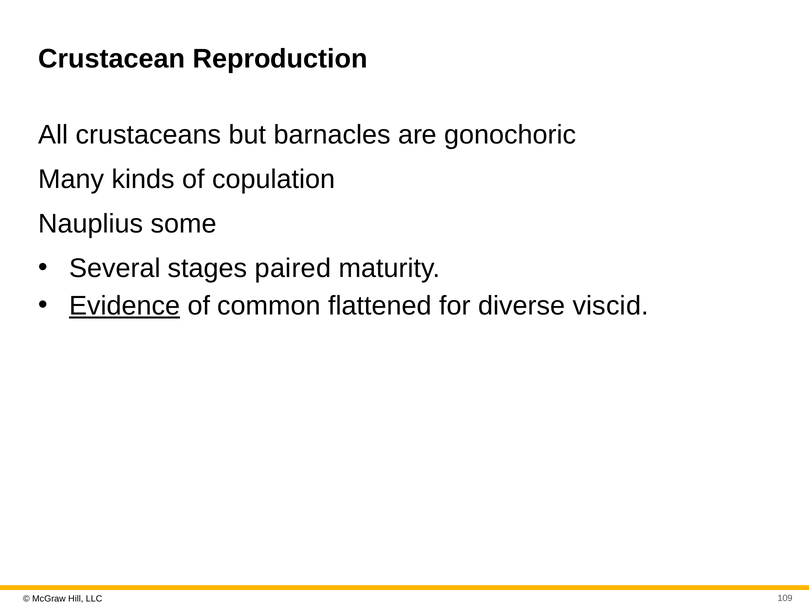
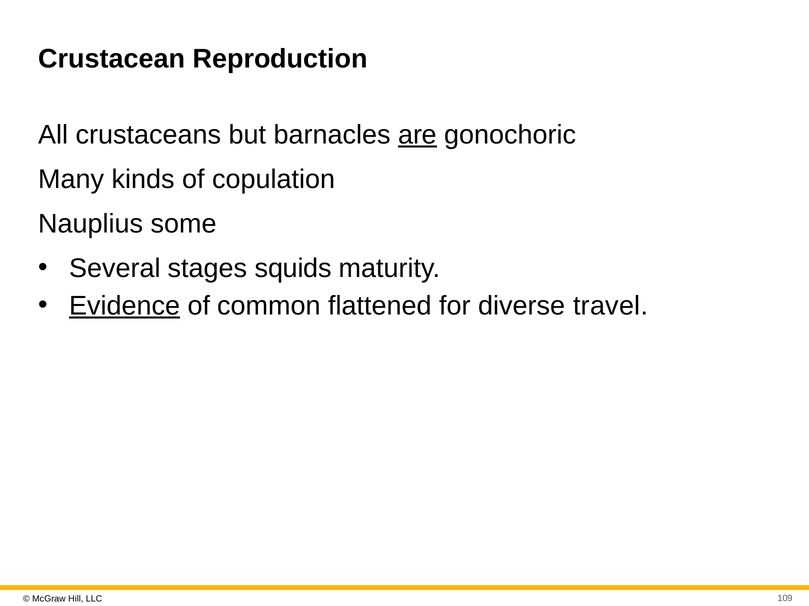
are underline: none -> present (418, 135)
paired: paired -> squids (293, 269)
viscid: viscid -> travel (611, 306)
